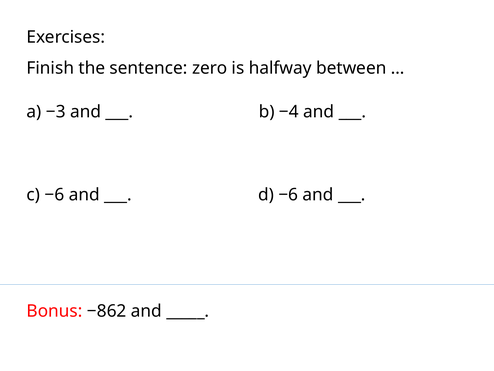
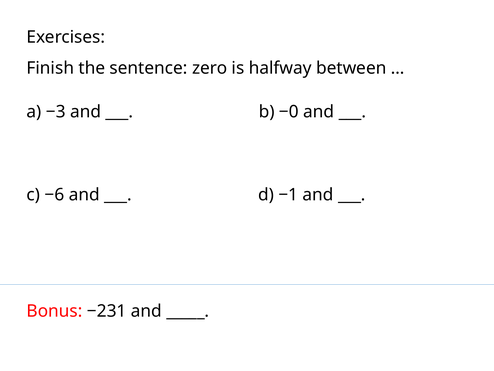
−4: −4 -> −0 (289, 112)
d −6: −6 -> −1 (288, 195)
−862: −862 -> −231 (107, 311)
